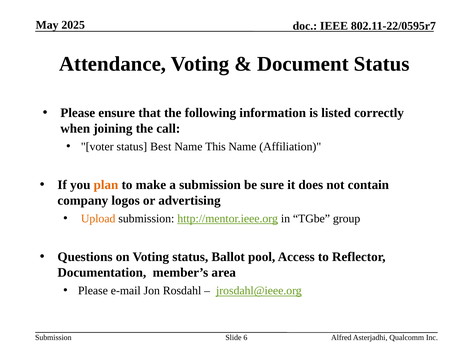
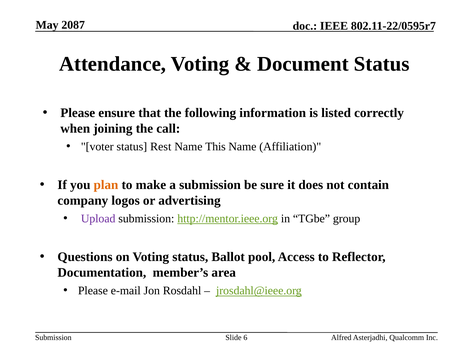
2025: 2025 -> 2087 (73, 25)
Best: Best -> Rest (161, 146)
Upload colour: orange -> purple (98, 218)
